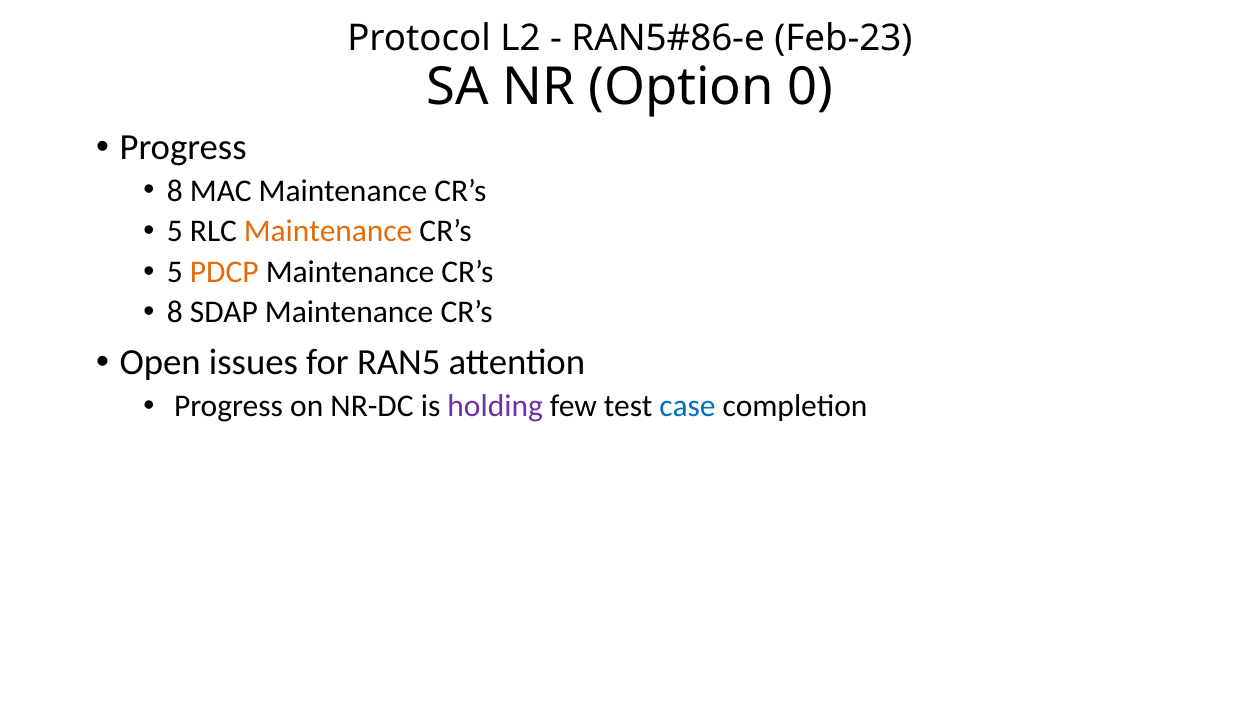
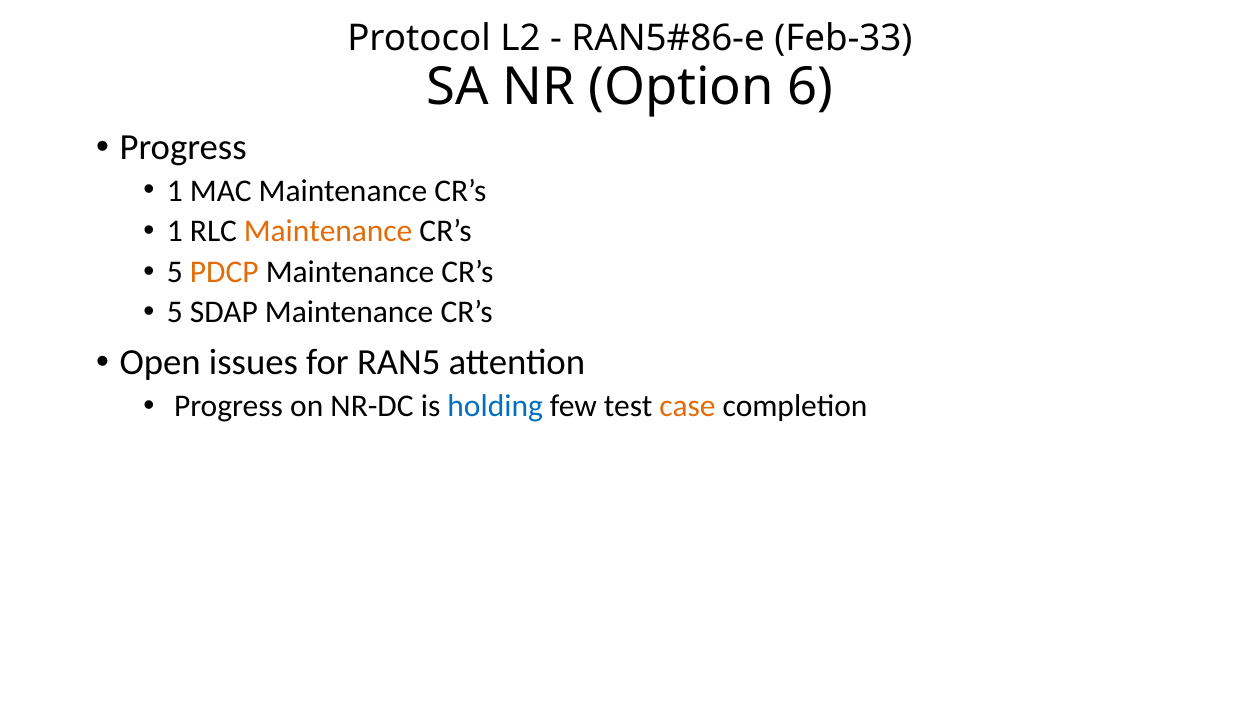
Feb-23: Feb-23 -> Feb-33 (843, 39)
0: 0 -> 6 (810, 87)
8: 8 -> 1 (175, 191)
5: 5 -> 1 (175, 231)
8: 8 -> 5 (175, 312)
holding colour: purple -> blue (495, 406)
case colour: blue -> orange (687, 406)
